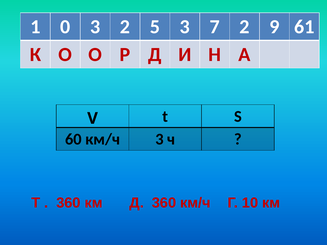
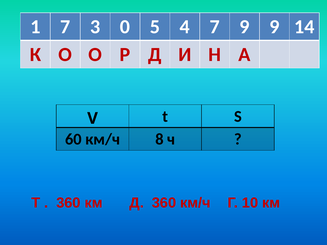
1 0: 0 -> 7 (65, 27)
3 2: 2 -> 0 (125, 27)
5 3: 3 -> 4 (185, 27)
7 2: 2 -> 9 (245, 27)
61: 61 -> 14 (304, 27)
км/ч 3: 3 -> 8 (159, 139)
